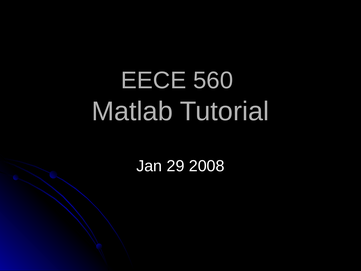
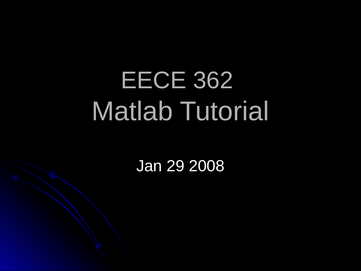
560: 560 -> 362 (213, 80)
